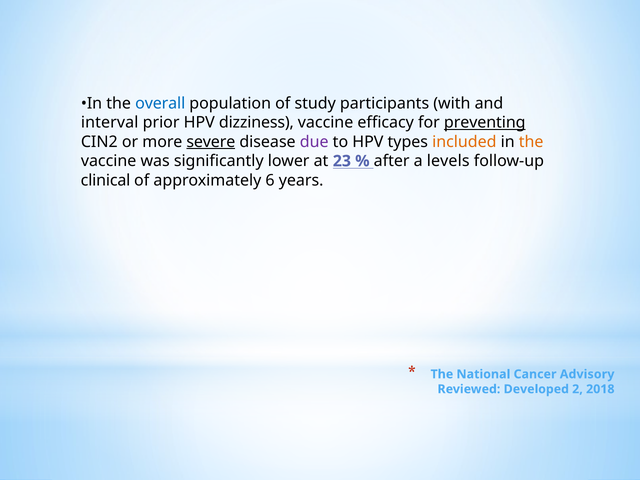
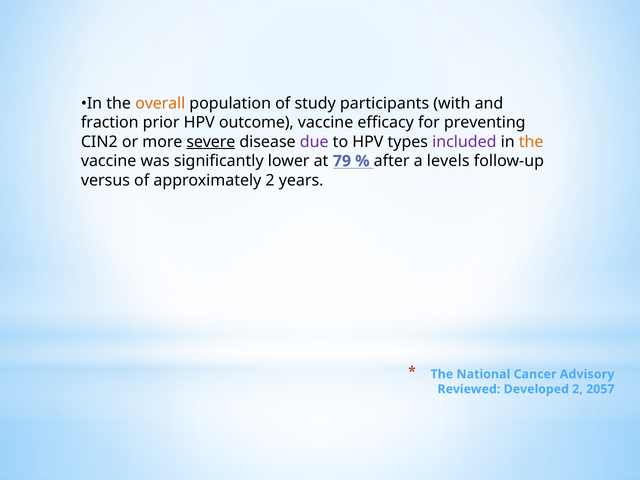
overall colour: blue -> orange (160, 103)
interval: interval -> fraction (110, 123)
dizziness: dizziness -> outcome (256, 123)
preventing underline: present -> none (485, 123)
included colour: orange -> purple (464, 142)
23: 23 -> 79 (342, 161)
clinical: clinical -> versus (105, 180)
approximately 6: 6 -> 2 (270, 180)
2018: 2018 -> 2057 (600, 389)
